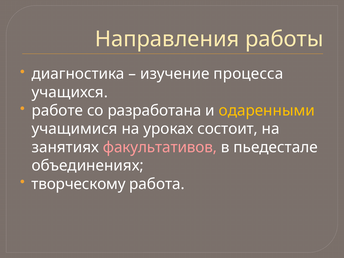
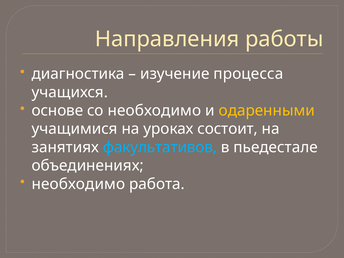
работе: работе -> основе (57, 111)
со разработана: разработана -> необходимо (154, 111)
факультативов colour: pink -> light blue (160, 147)
творческому: творческому -> необходимо (78, 184)
